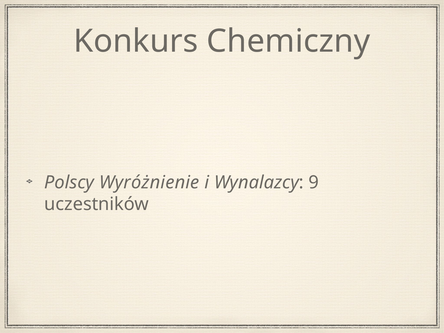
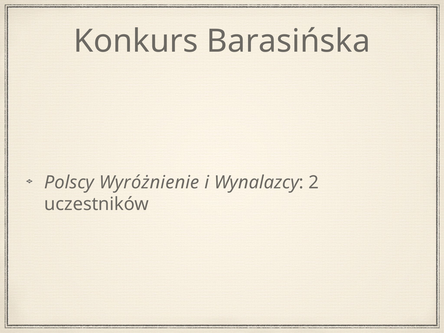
Chemiczny: Chemiczny -> Barasińska (288, 41)
9: 9 -> 2 (314, 182)
